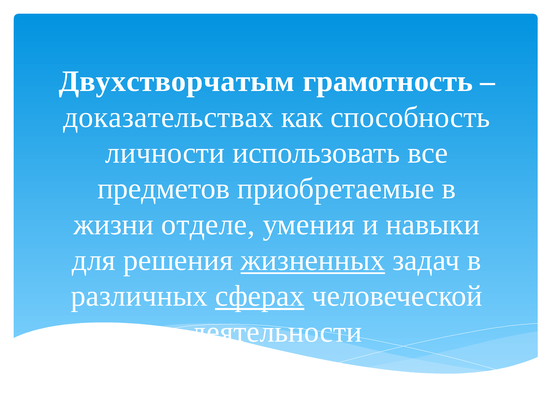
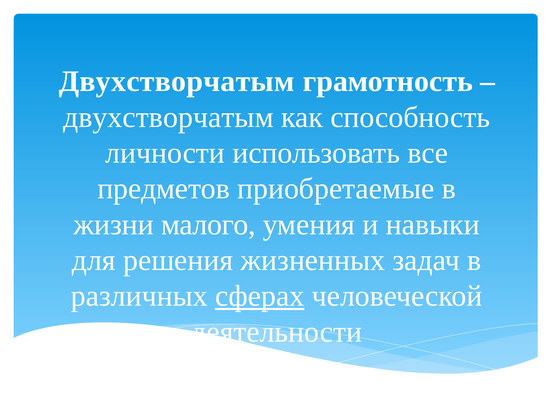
доказательствах: доказательствах -> двухстворчатым (168, 117)
отделе: отделе -> малого (208, 225)
жизненных underline: present -> none (313, 260)
